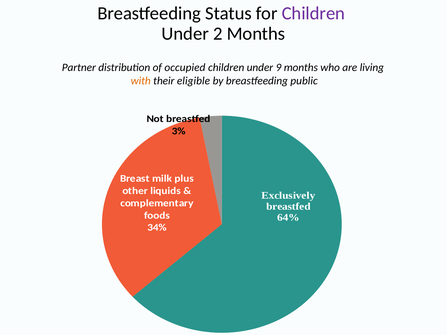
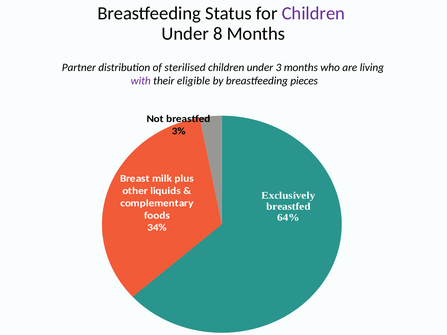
2: 2 -> 8 (218, 34)
occupied: occupied -> sterilised (185, 67)
9: 9 -> 3 (279, 67)
with colour: orange -> purple (141, 81)
public: public -> pieces (304, 81)
